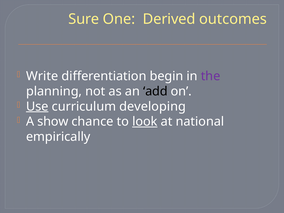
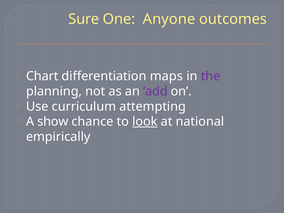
Derived: Derived -> Anyone (169, 19)
Write: Write -> Chart (42, 76)
begin: begin -> maps (166, 76)
add colour: black -> purple (155, 91)
Use underline: present -> none (37, 106)
developing: developing -> attempting (153, 106)
